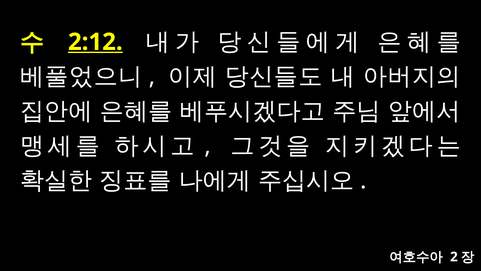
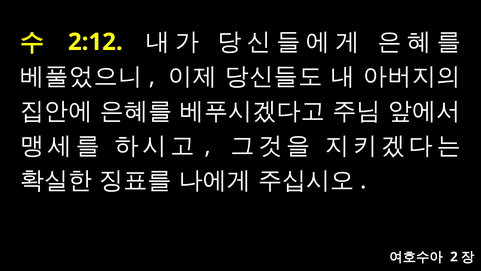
2:12 underline: present -> none (95, 42)
